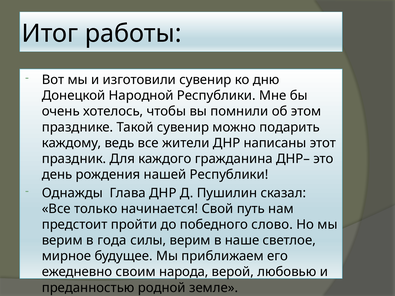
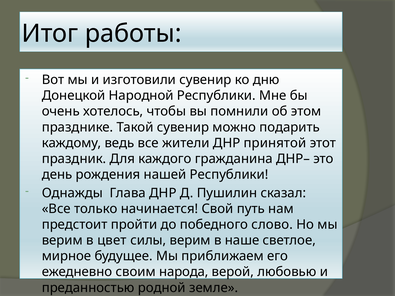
написаны: написаны -> принятой (275, 143)
года: года -> цвет (112, 241)
